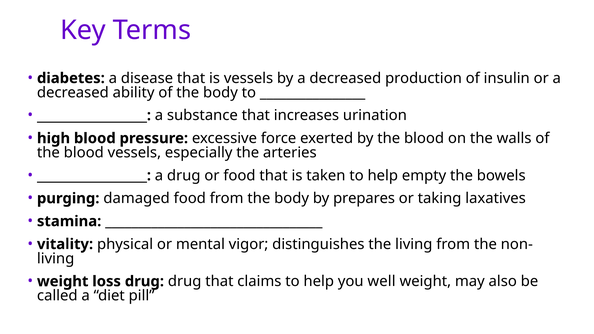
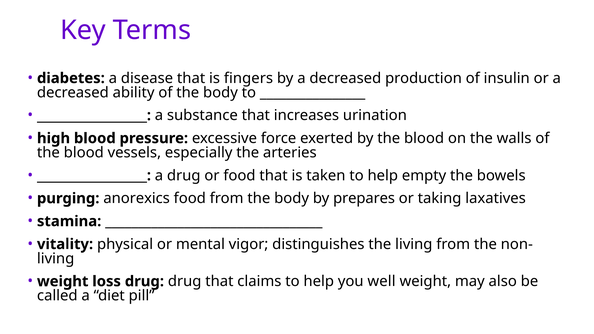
is vessels: vessels -> fingers (248, 78)
damaged: damaged -> anorexics (137, 198)
